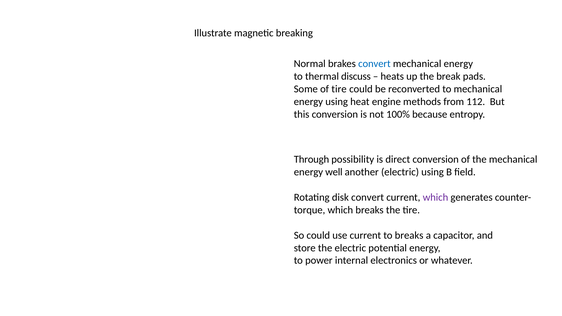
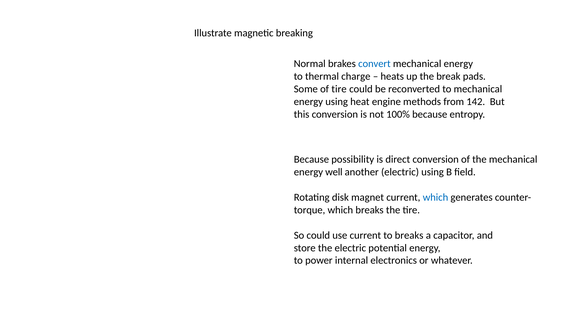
discuss: discuss -> charge (356, 76)
112: 112 -> 142 (476, 102)
Through: Through -> Because (311, 159)
disk convert: convert -> magnet (368, 197)
which colour: purple -> blue (435, 197)
